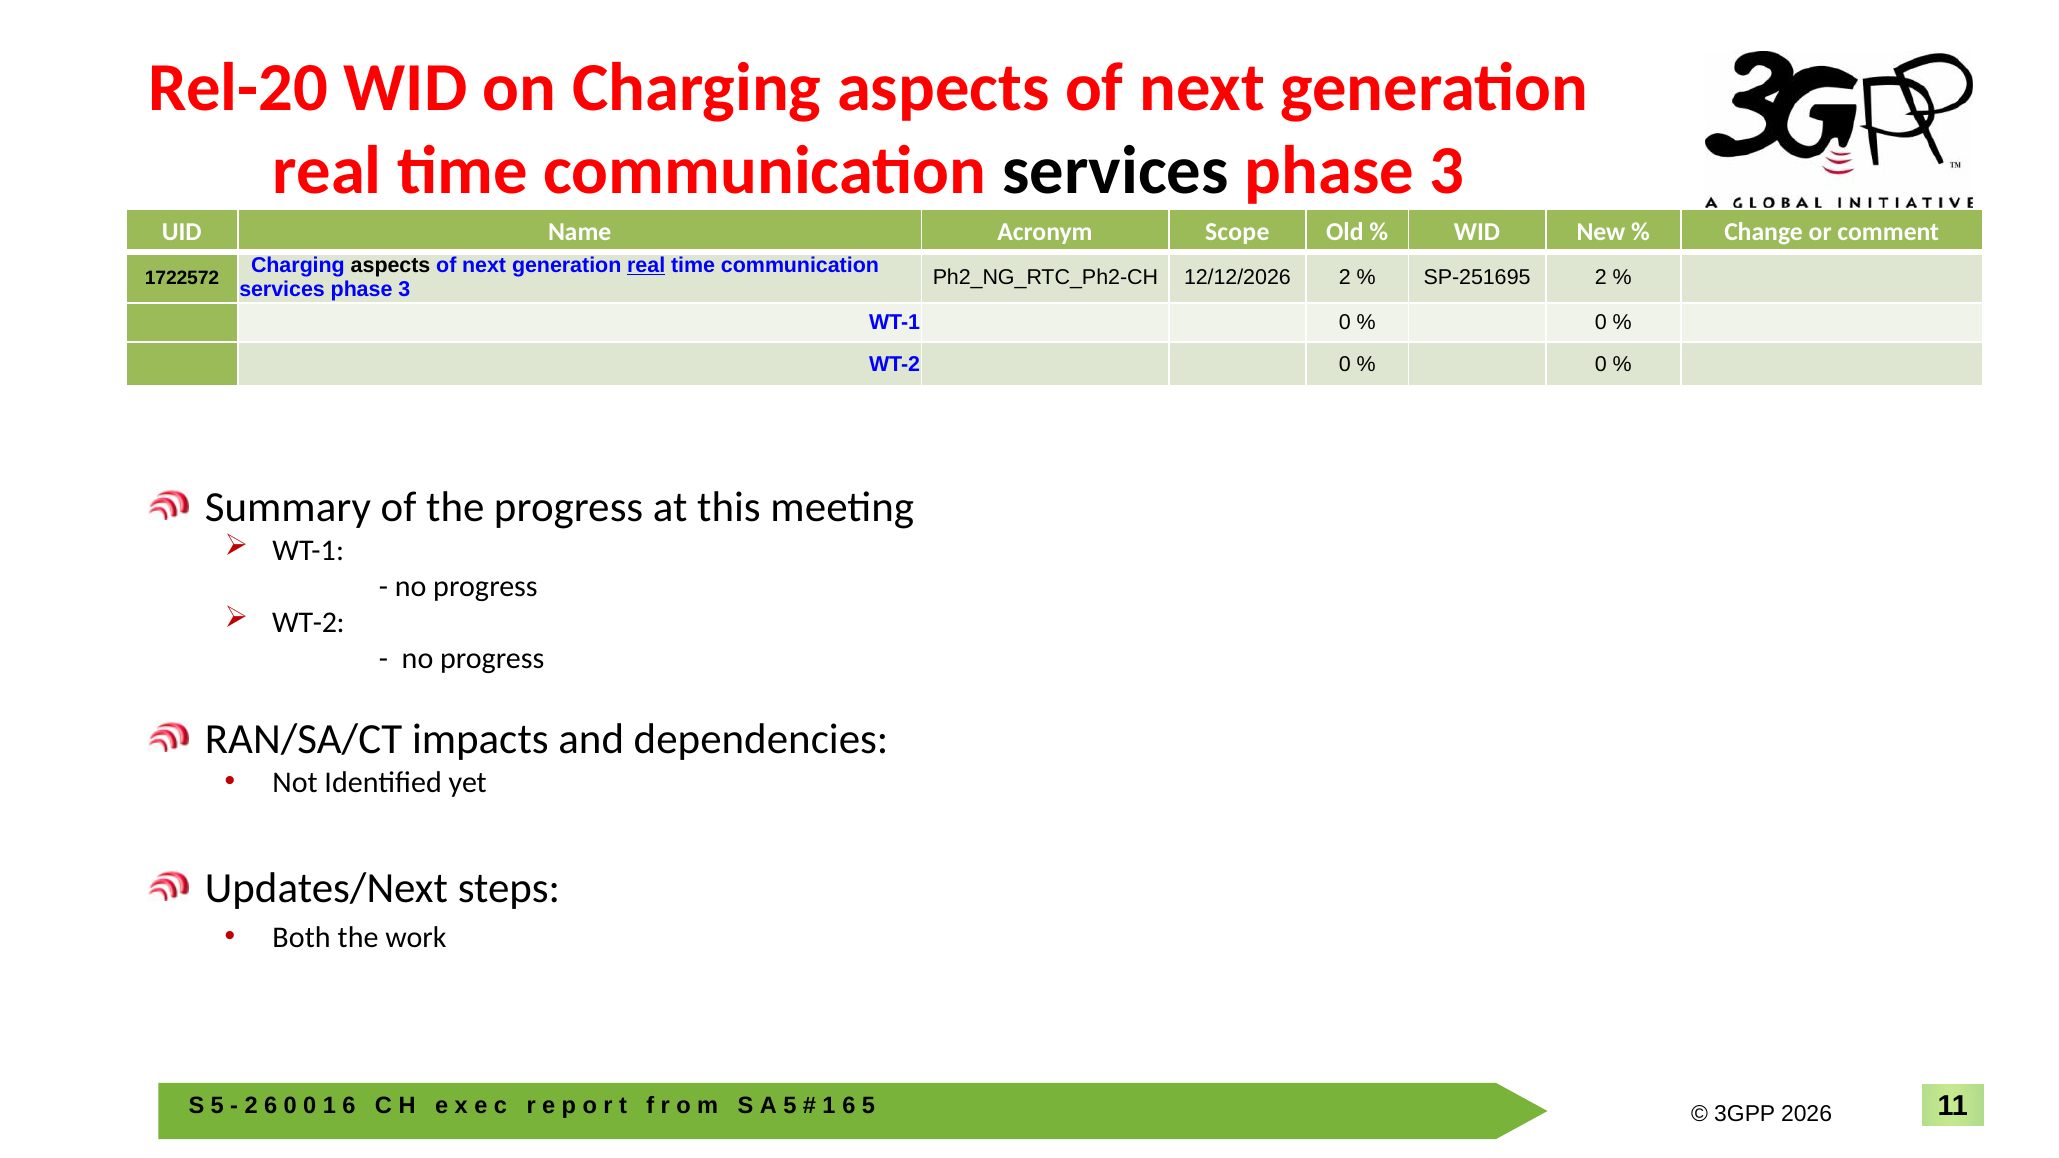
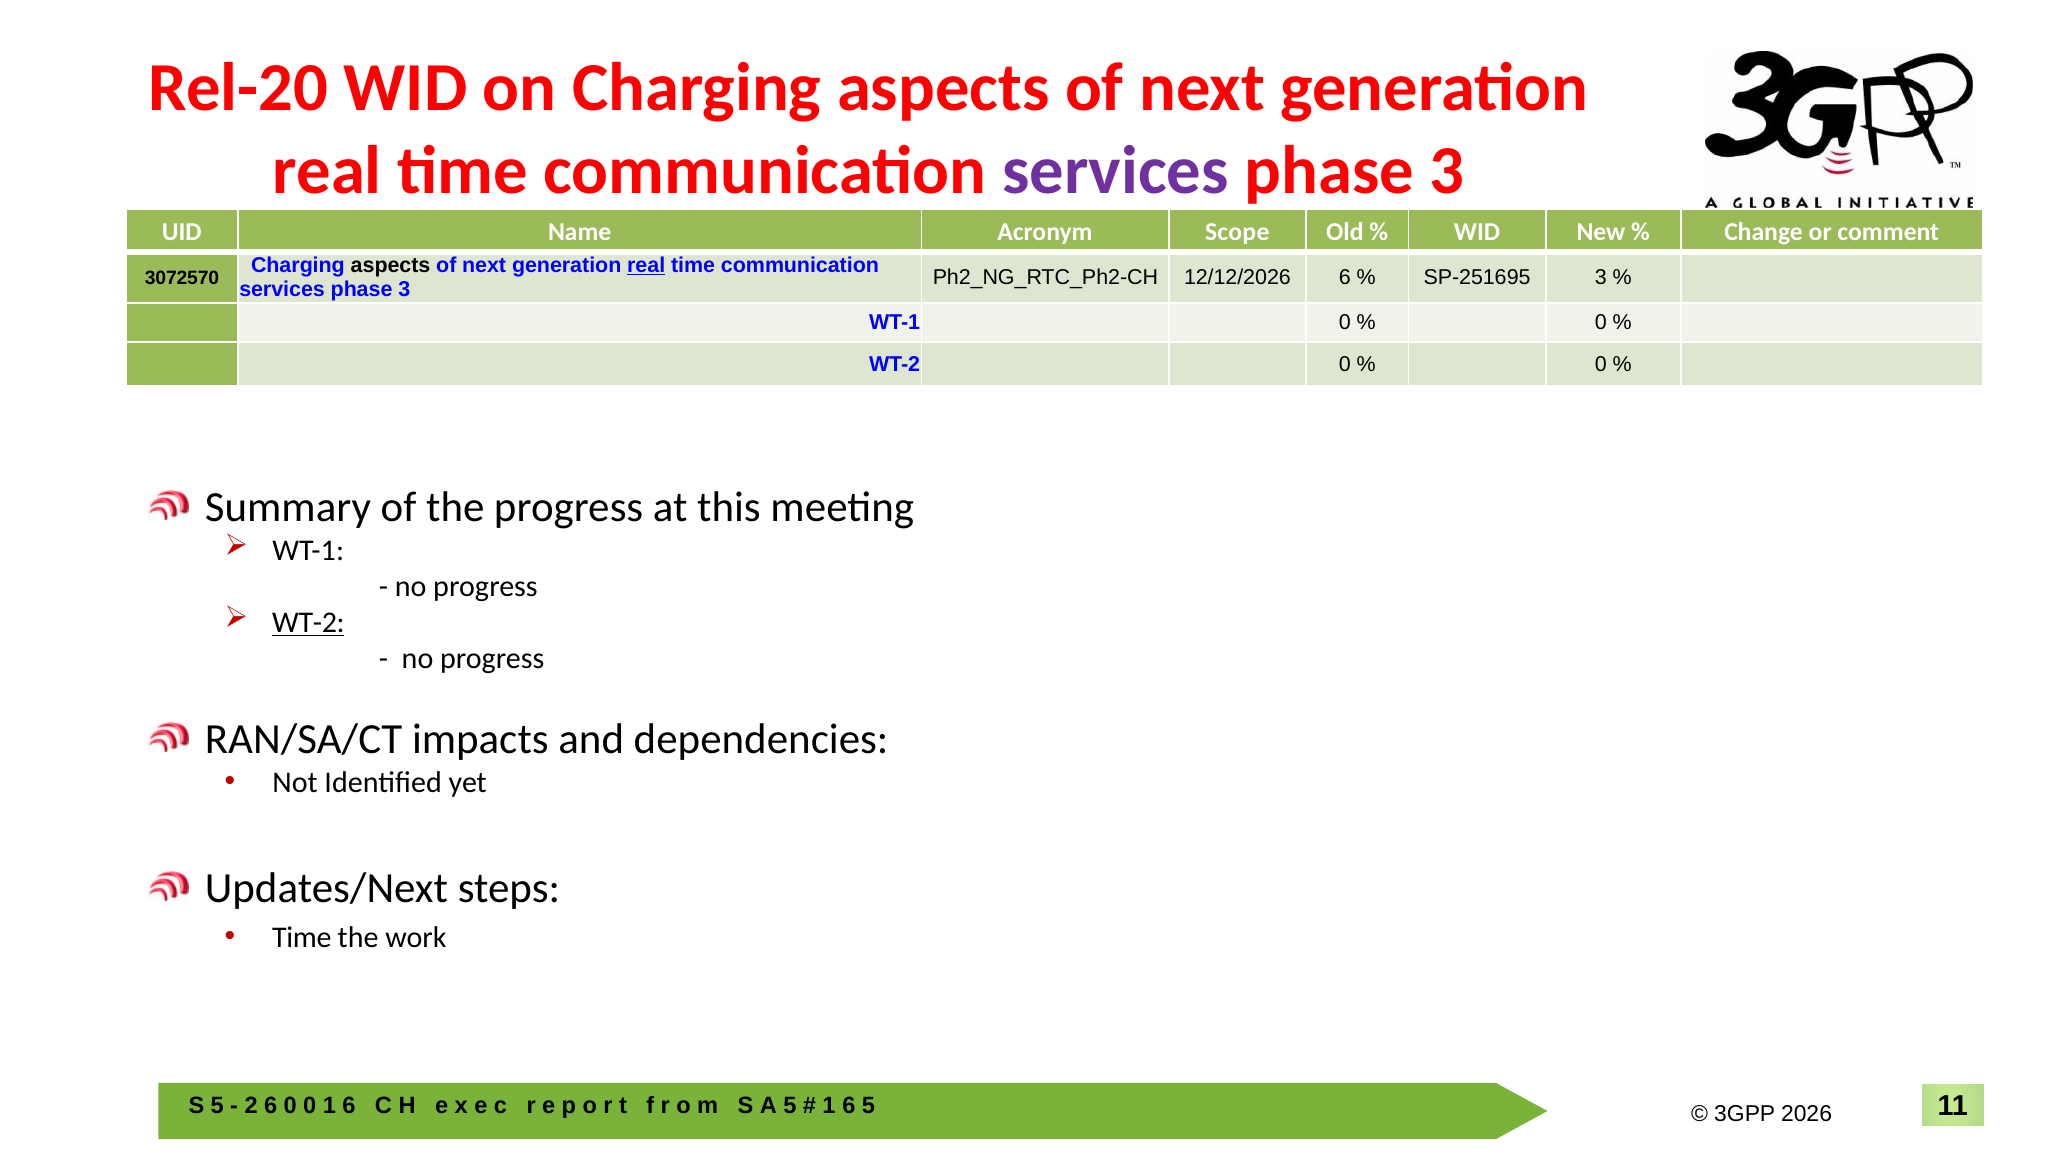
services colour: black -> purple (1115, 170)
12/12/2026 2: 2 -> 6 (1345, 278)
SP-251695 2: 2 -> 3 (1601, 278)
1722572: 1722572 -> 3072570 (182, 279)
WT-2 underline: none -> present (308, 623)
Both: Both -> Time (302, 938)
